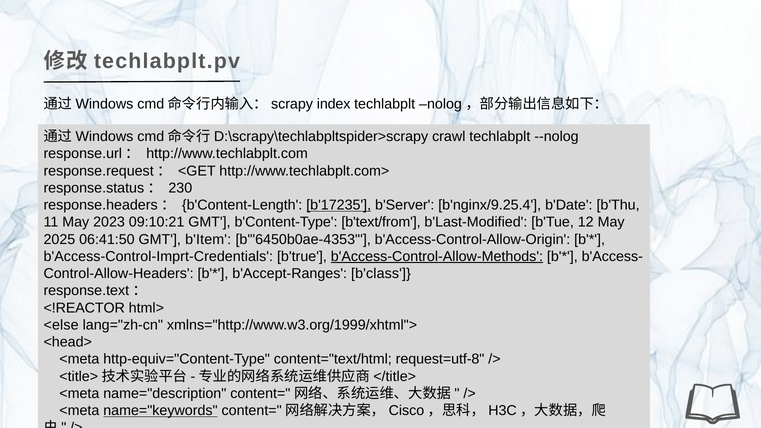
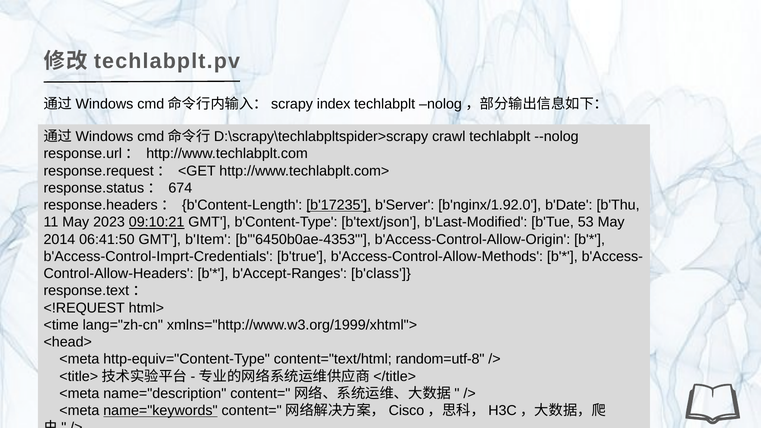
230: 230 -> 674 (180, 188)
b'nginx/9.25.4: b'nginx/9.25.4 -> b'nginx/1.92.0 (490, 205)
09:10:21 underline: none -> present (157, 222)
b'text/from: b'text/from -> b'text/json (381, 222)
12: 12 -> 53 (586, 222)
2025: 2025 -> 2014 (59, 239)
b'Access-Control-Allow-Methods underline: present -> none (437, 257)
<!REACTOR: <!REACTOR -> <!REQUEST (84, 308)
<else: <else -> <time (61, 325)
request=utf-8: request=utf-8 -> random=utf-8 (440, 359)
